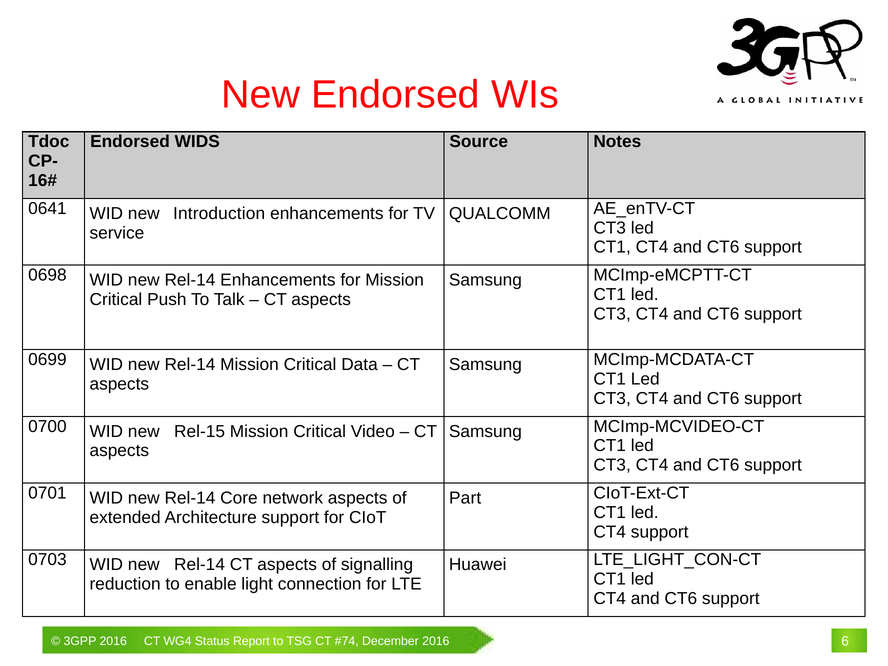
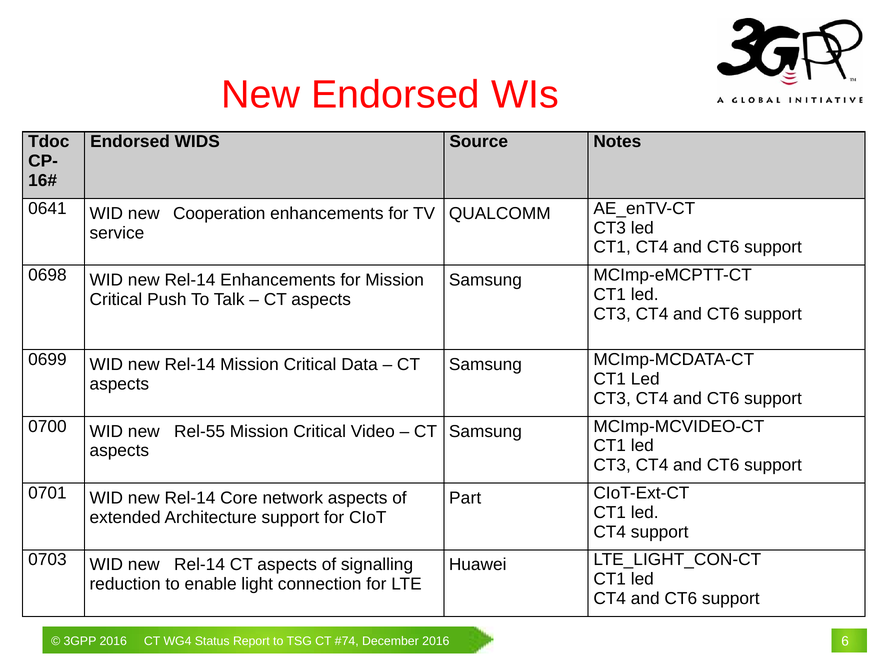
Introduction: Introduction -> Cooperation (219, 213)
Rel-15: Rel-15 -> Rel-55 (200, 431)
